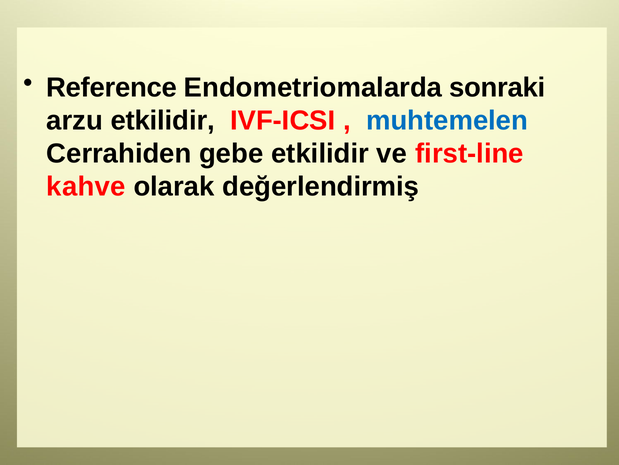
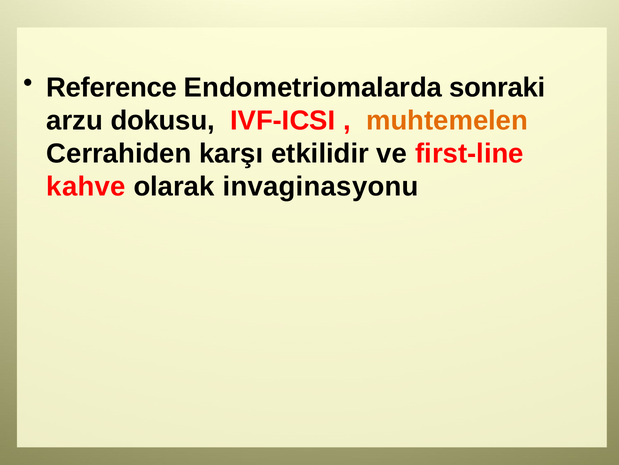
arzu etkilidir: etkilidir -> dokusu (163, 120)
muhtemelen colour: blue -> orange (447, 120)
gebe: gebe -> karşı (231, 153)
değerlendirmiş: değerlendirmiş -> invaginasyonu (321, 187)
